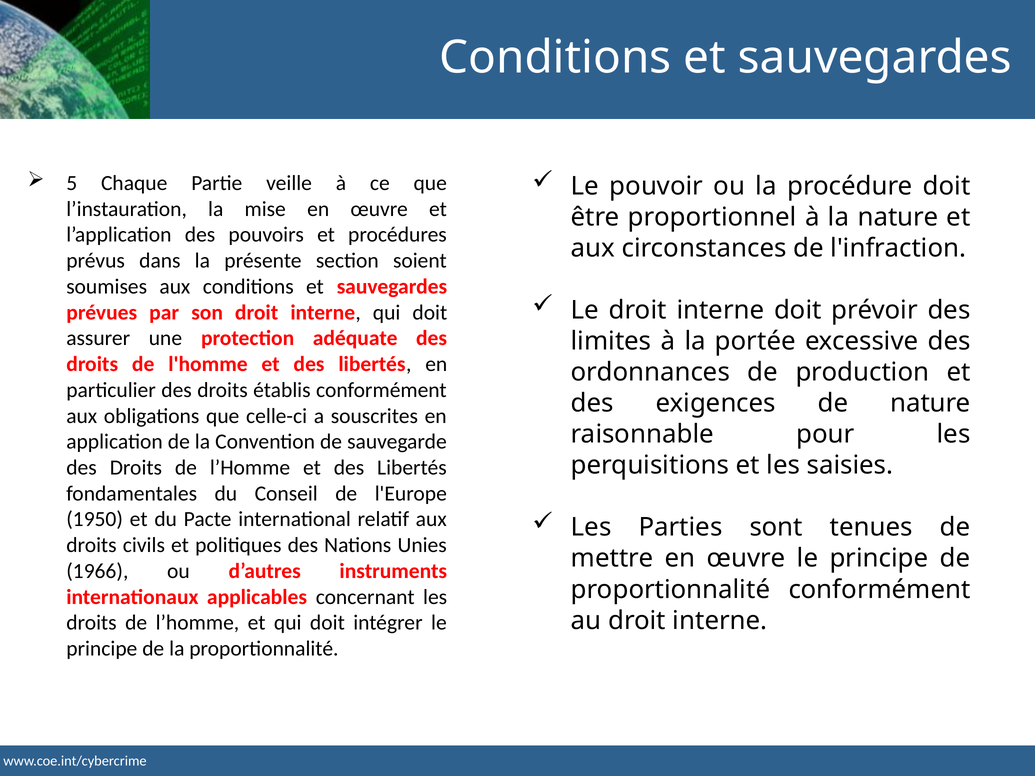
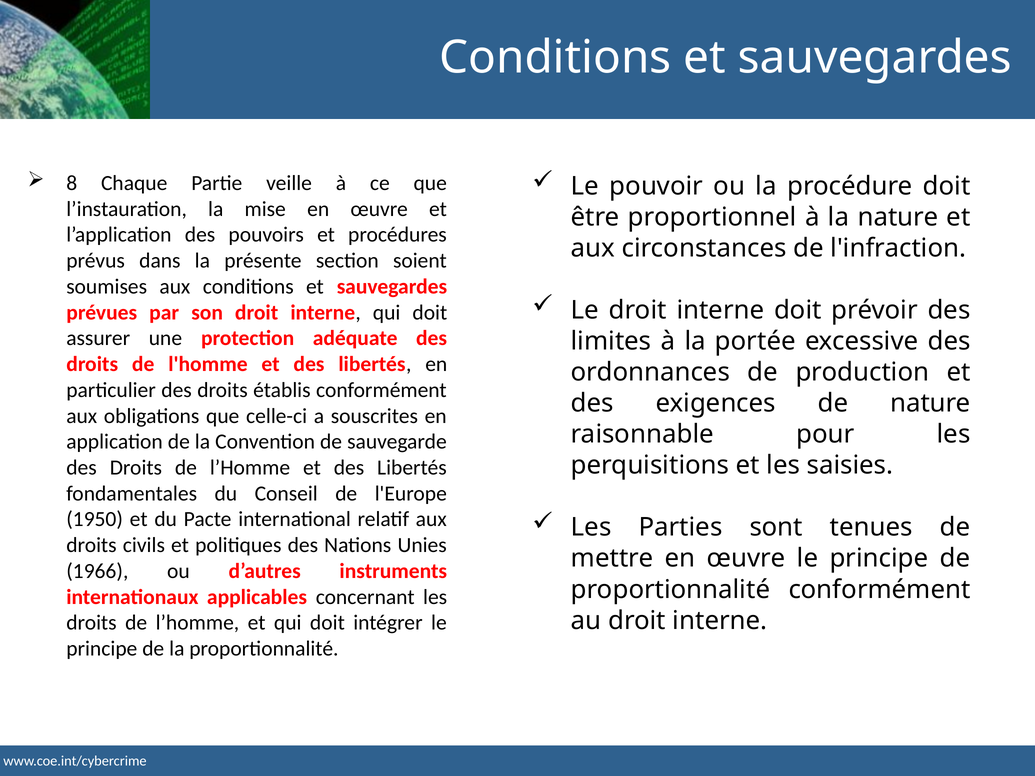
5: 5 -> 8 (72, 183)
